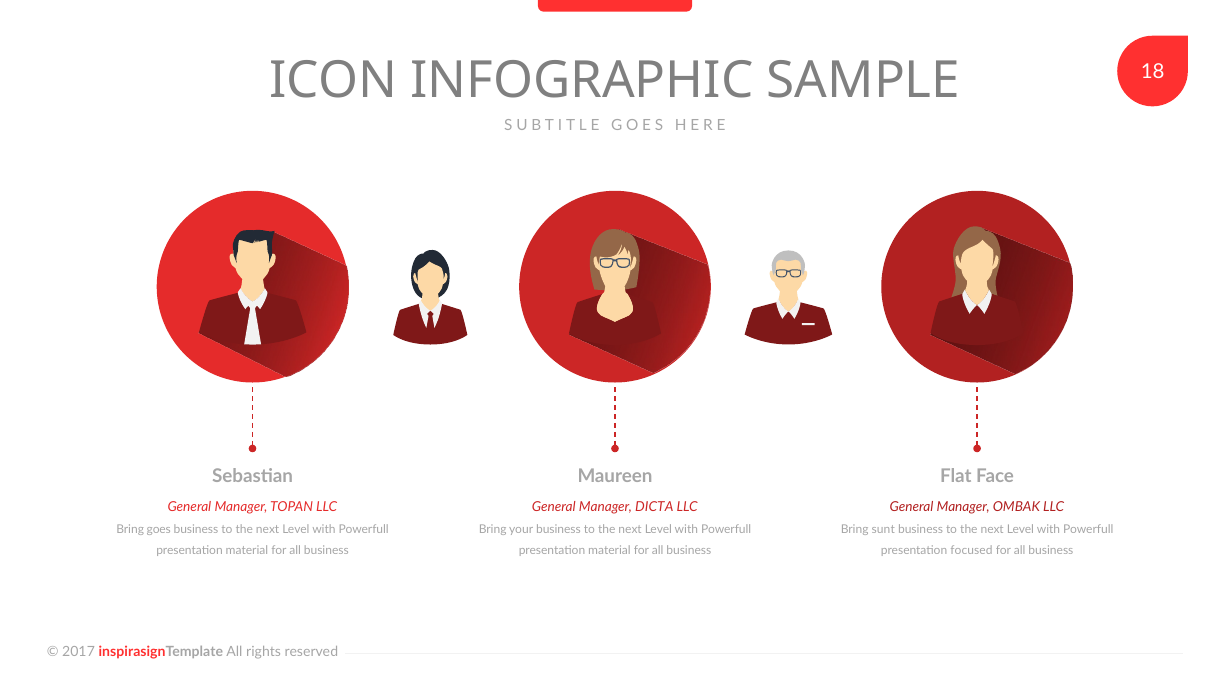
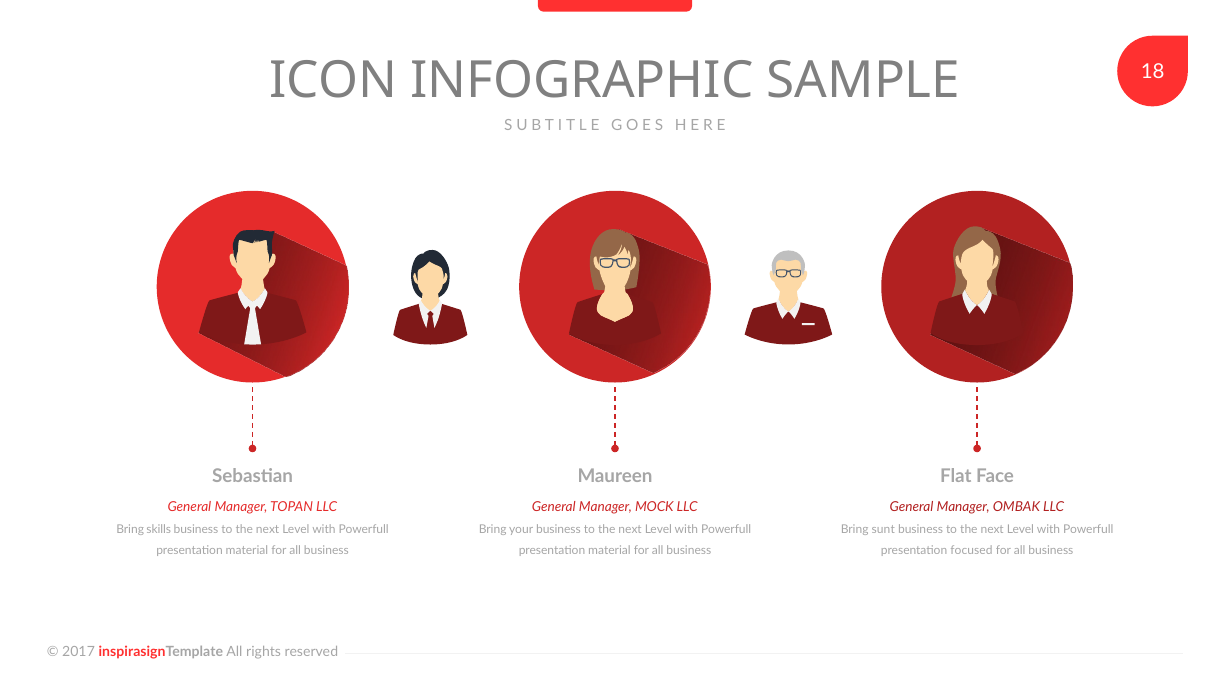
DICTA: DICTA -> MOCK (654, 507)
goes: goes -> skills (159, 529)
